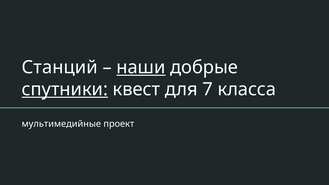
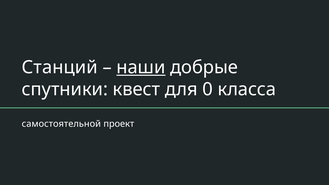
спутники underline: present -> none (65, 89)
7: 7 -> 0 (208, 89)
мультимедийные: мультимедийные -> самостоятельной (61, 124)
